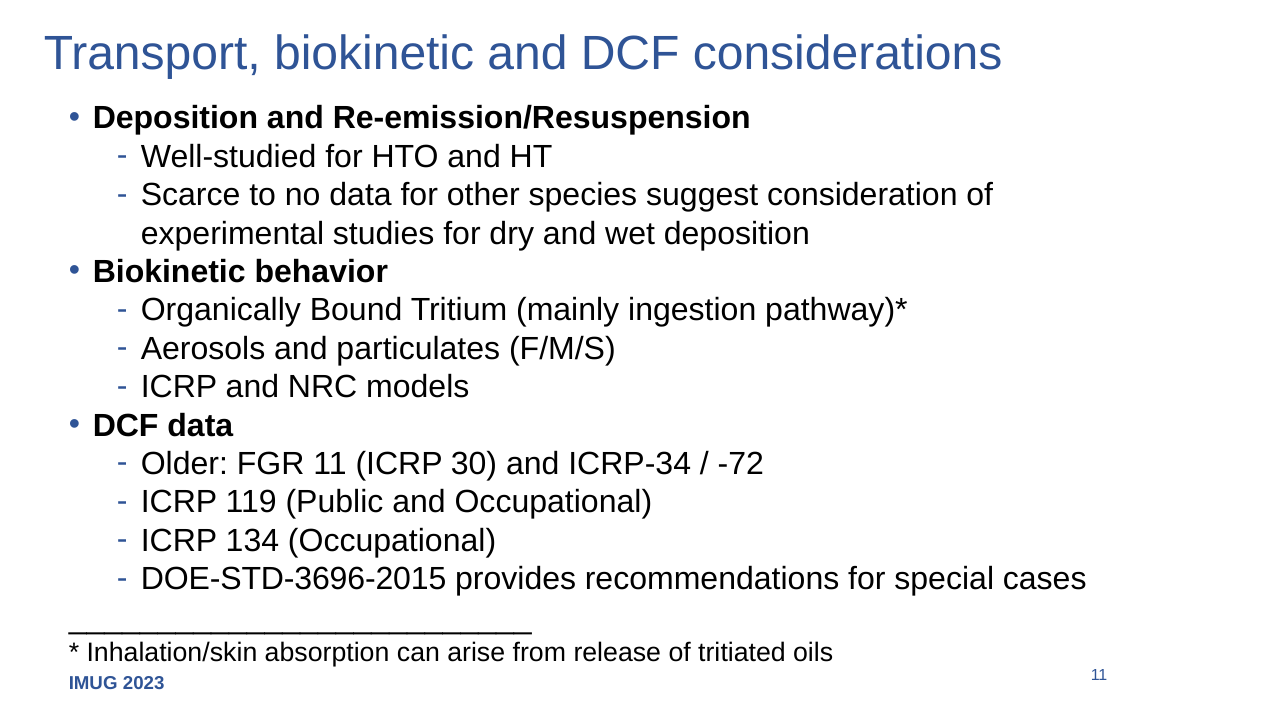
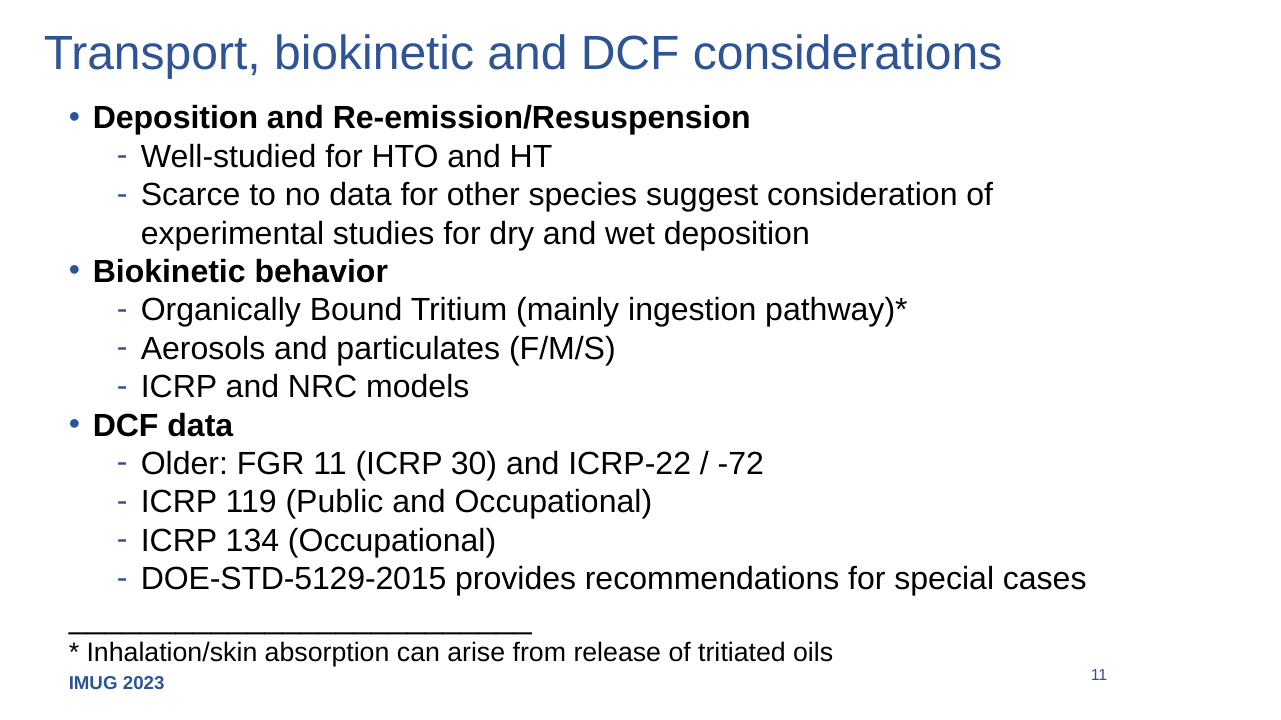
ICRP-34: ICRP-34 -> ICRP-22 (630, 464)
DOE‐STD‐3696‐2015: DOE‐STD‐3696‐2015 -> DOE‐STD‐5129‐2015 (294, 580)
